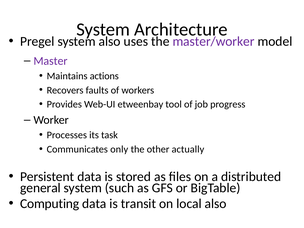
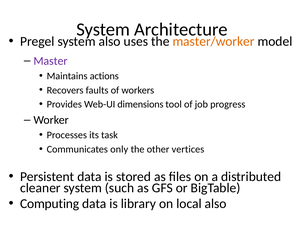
master/worker colour: purple -> orange (214, 41)
etweenbay: etweenbay -> dimensions (140, 104)
actually: actually -> vertices (188, 149)
general: general -> cleaner (40, 188)
transit: transit -> library (138, 204)
